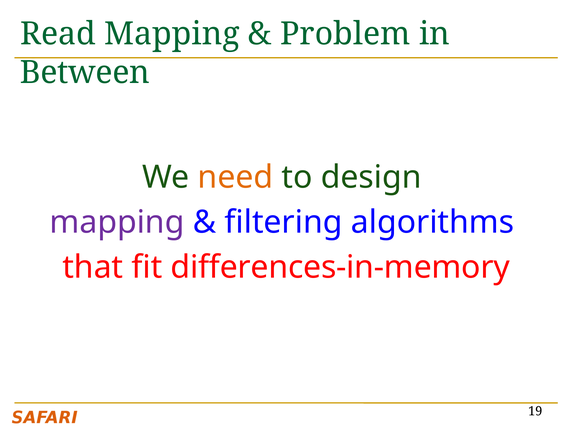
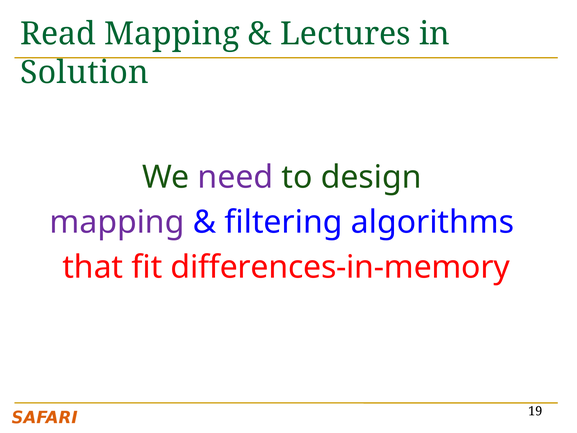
Problem: Problem -> Lectures (345, 34)
Between: Between -> Solution (85, 72)
need colour: orange -> purple (235, 177)
